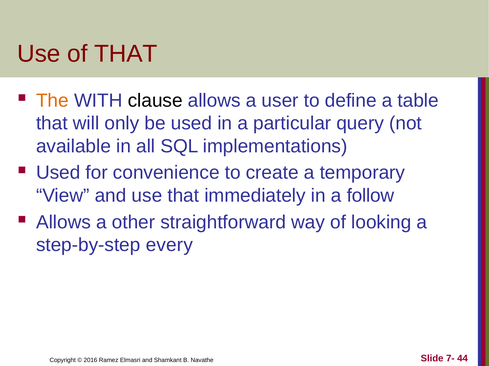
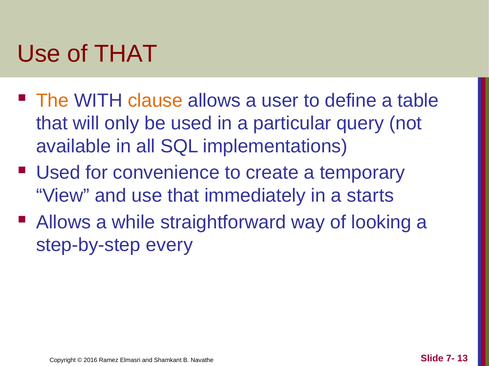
clause colour: black -> orange (155, 101)
follow: follow -> starts (370, 196)
other: other -> while (134, 223)
44: 44 -> 13 (463, 359)
